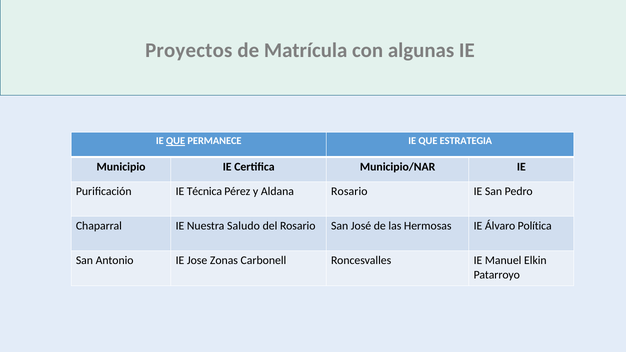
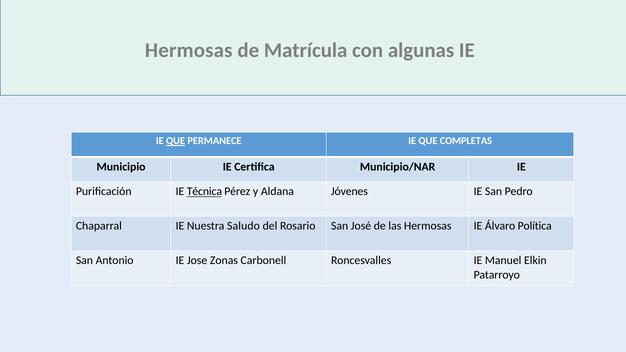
Proyectos: Proyectos -> Hermosas (189, 51)
ESTRATEGIA: ESTRATEGIA -> COMPLETAS (466, 141)
Técnica underline: none -> present (204, 192)
Aldana Rosario: Rosario -> Jóvenes (349, 192)
